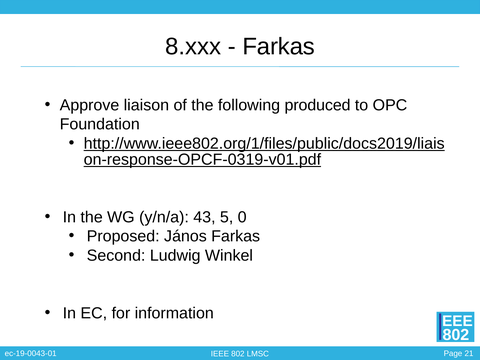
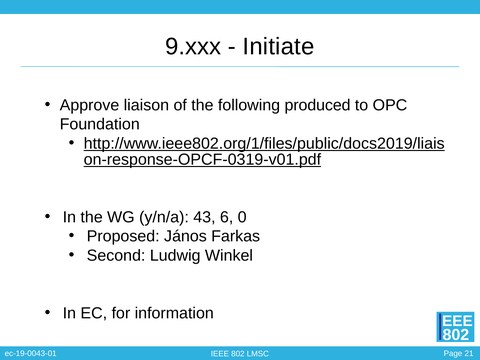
8.xxx: 8.xxx -> 9.xxx (193, 46)
Farkas: Farkas -> Initiate (278, 46)
5: 5 -> 6 (227, 217)
